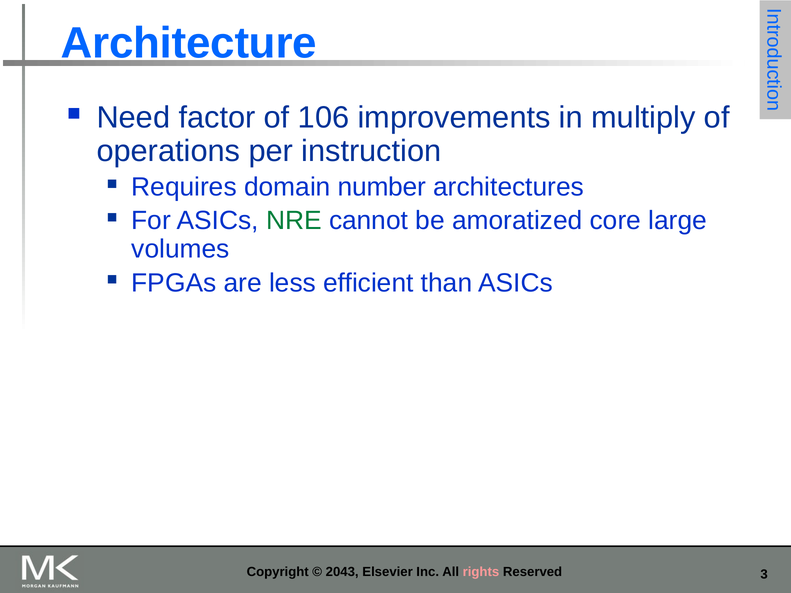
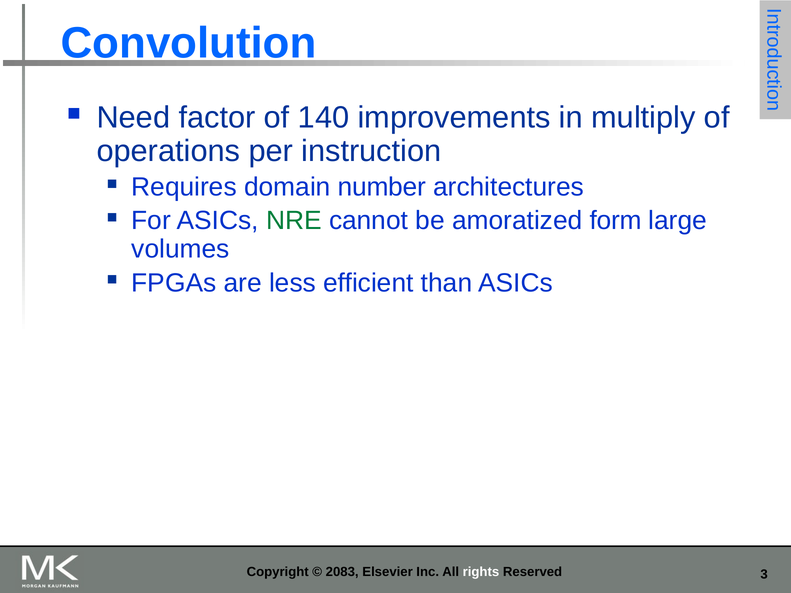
Architecture: Architecture -> Convolution (189, 43)
106: 106 -> 140 (324, 118)
core: core -> form (616, 221)
2043: 2043 -> 2083 (342, 572)
rights colour: pink -> white (481, 572)
